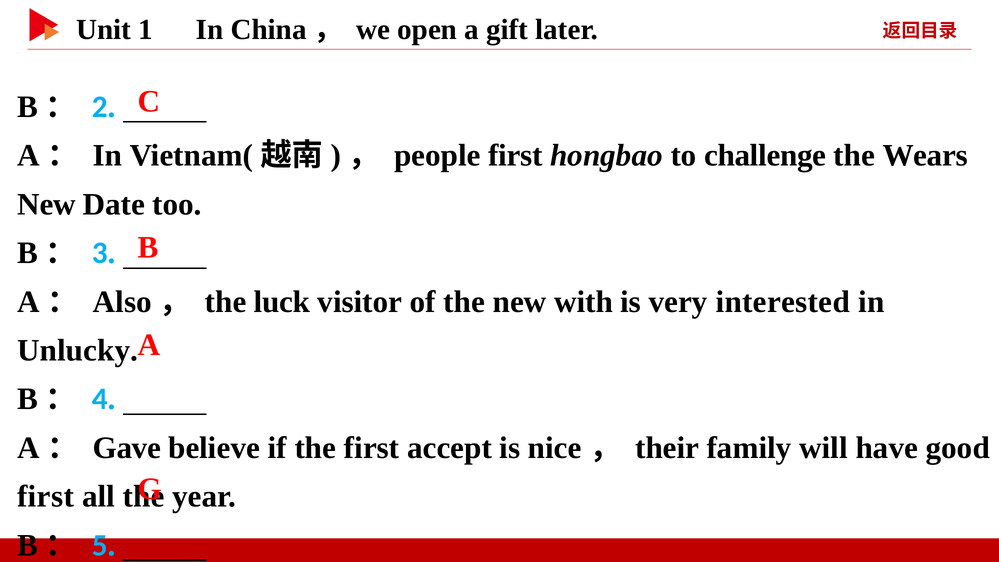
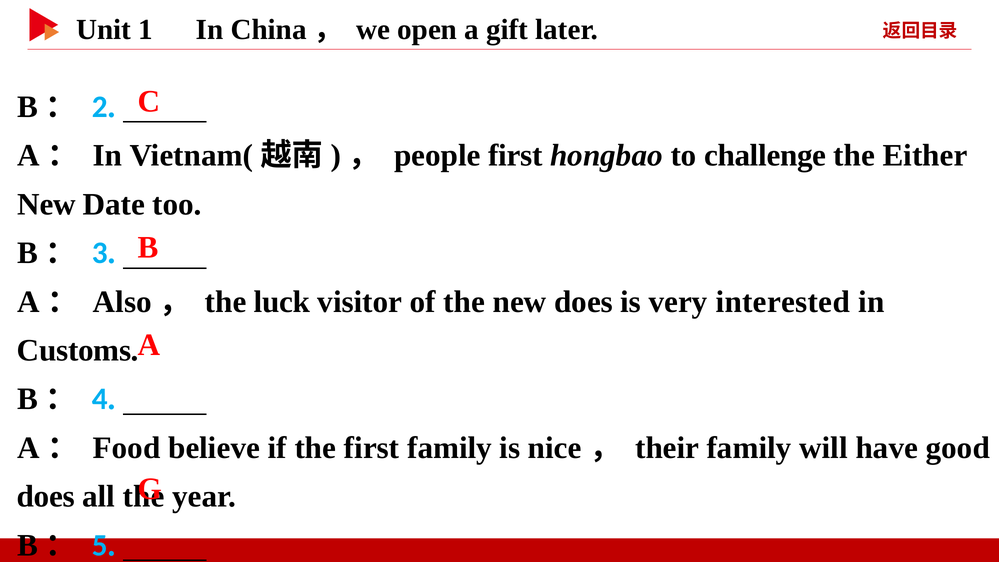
Wears: Wears -> Either (925, 156)
new with: with -> does (584, 302)
Unlucky: Unlucky -> Customs (78, 350)
Gave: Gave -> Food (127, 448)
first accept: accept -> family (450, 448)
first: first -> does (46, 497)
